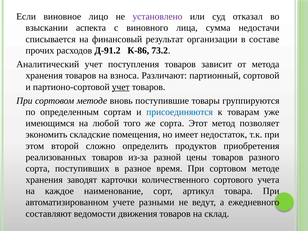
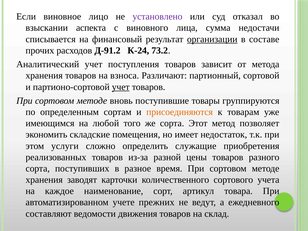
организации underline: none -> present (212, 39)
К-86: К-86 -> К-24 (138, 50)
присоединяются colour: blue -> orange (180, 112)
второй: второй -> услуги (65, 146)
продуктов: продуктов -> служащие (196, 146)
разными: разными -> прежних (157, 202)
